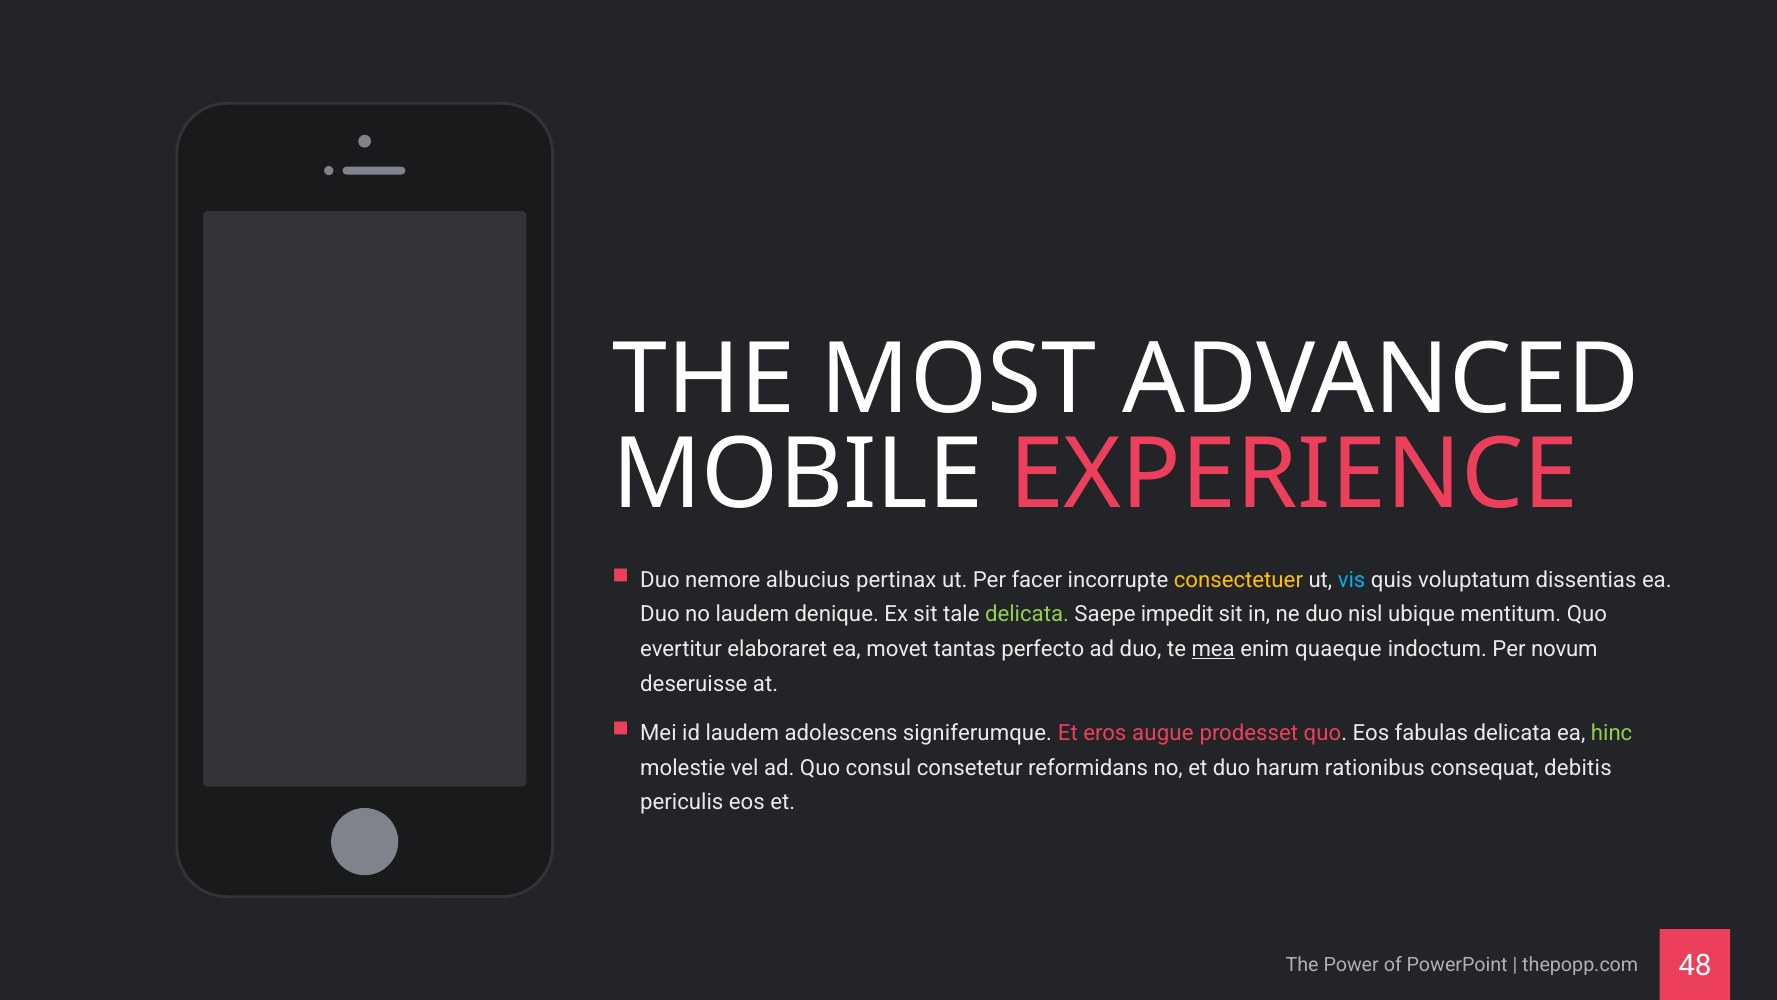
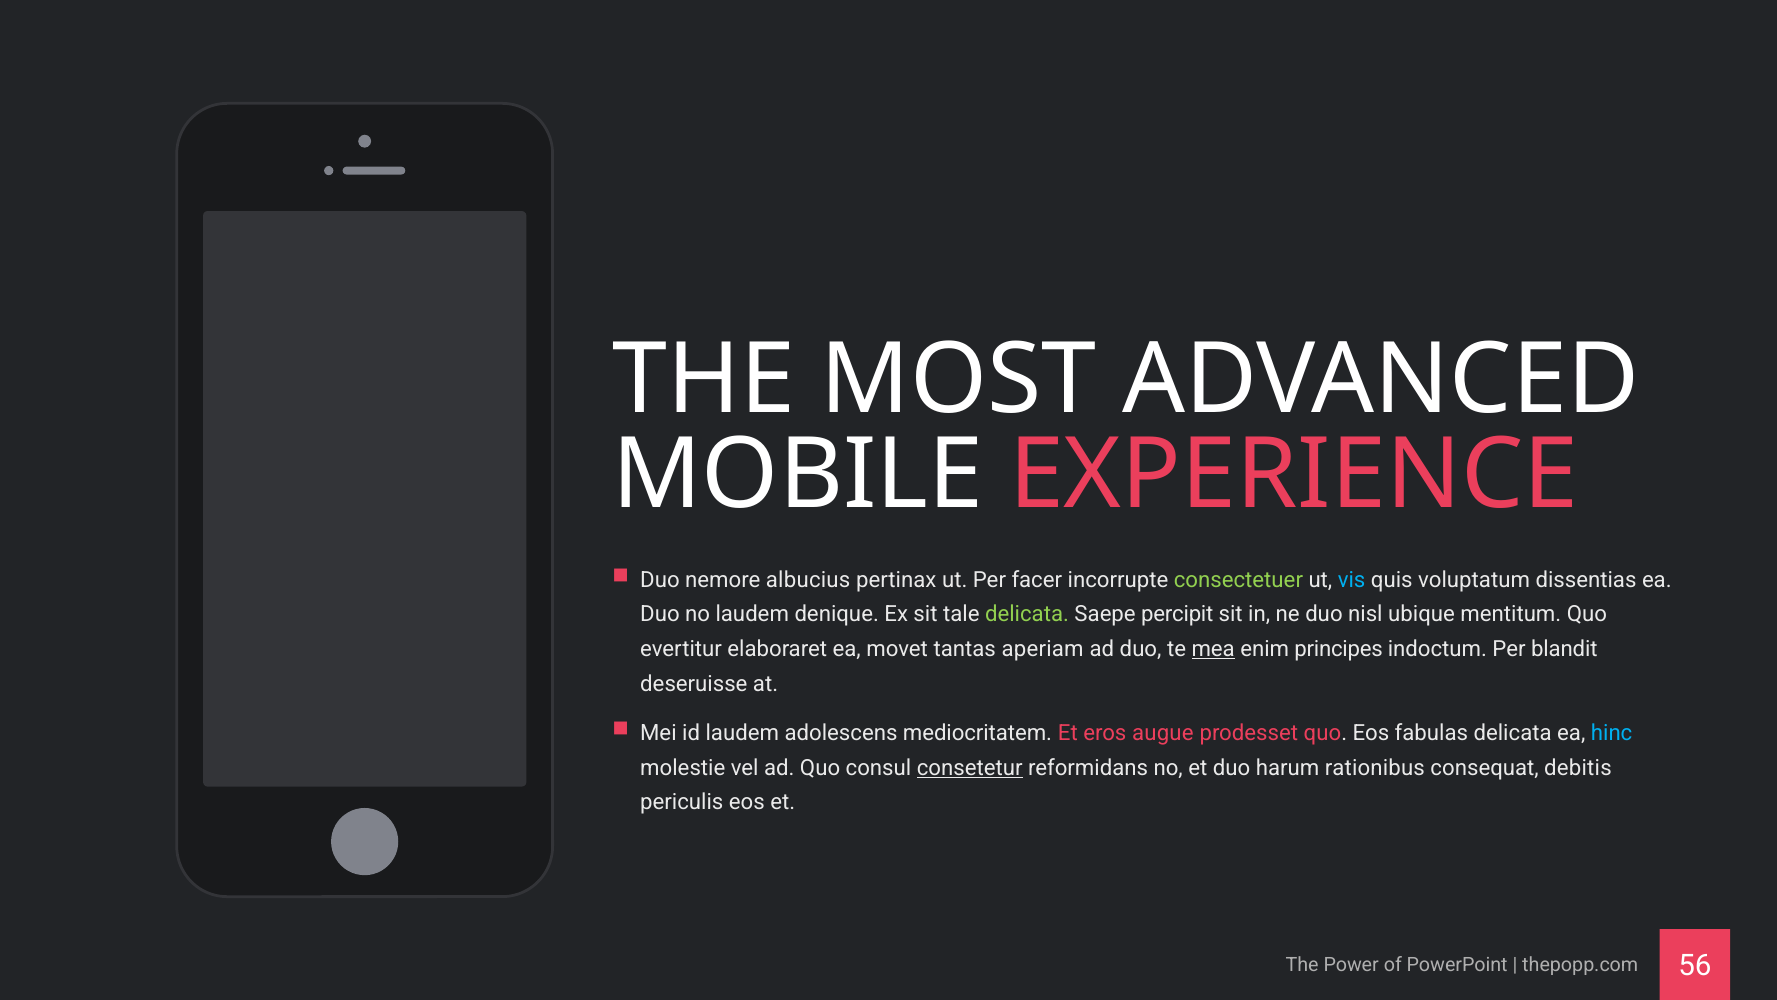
consectetuer colour: yellow -> light green (1238, 580)
impedit: impedit -> percipit (1177, 614)
perfecto: perfecto -> aperiam (1043, 649)
quaeque: quaeque -> principes (1339, 649)
novum: novum -> blandit (1564, 649)
signiferumque: signiferumque -> mediocritatem (978, 733)
hinc colour: light green -> light blue (1612, 733)
consetetur underline: none -> present (970, 767)
48: 48 -> 56 (1695, 965)
